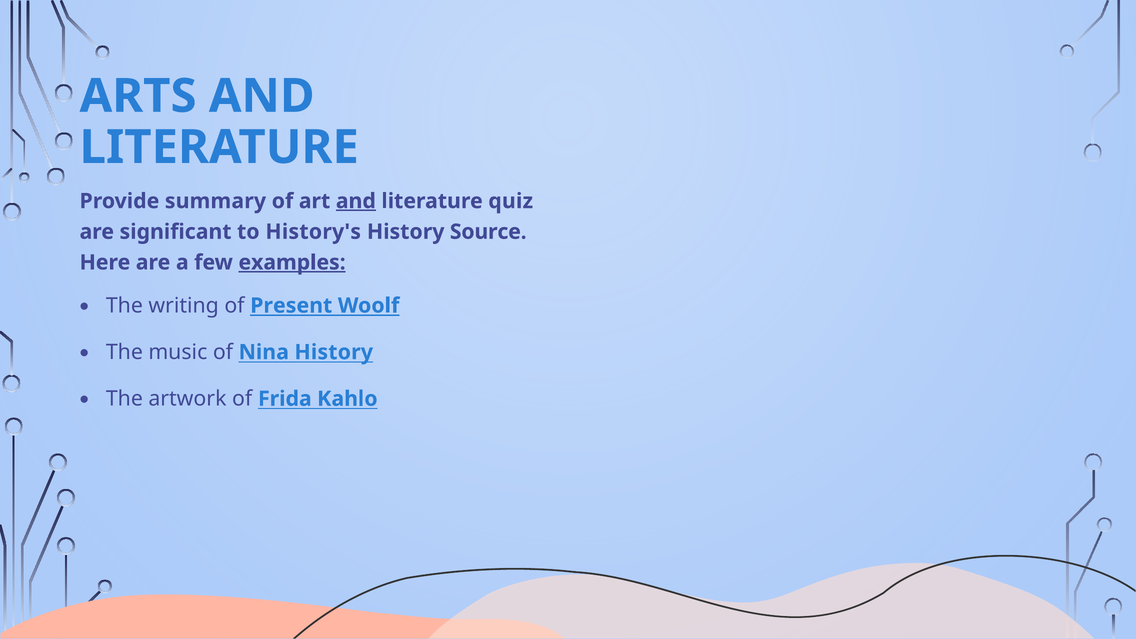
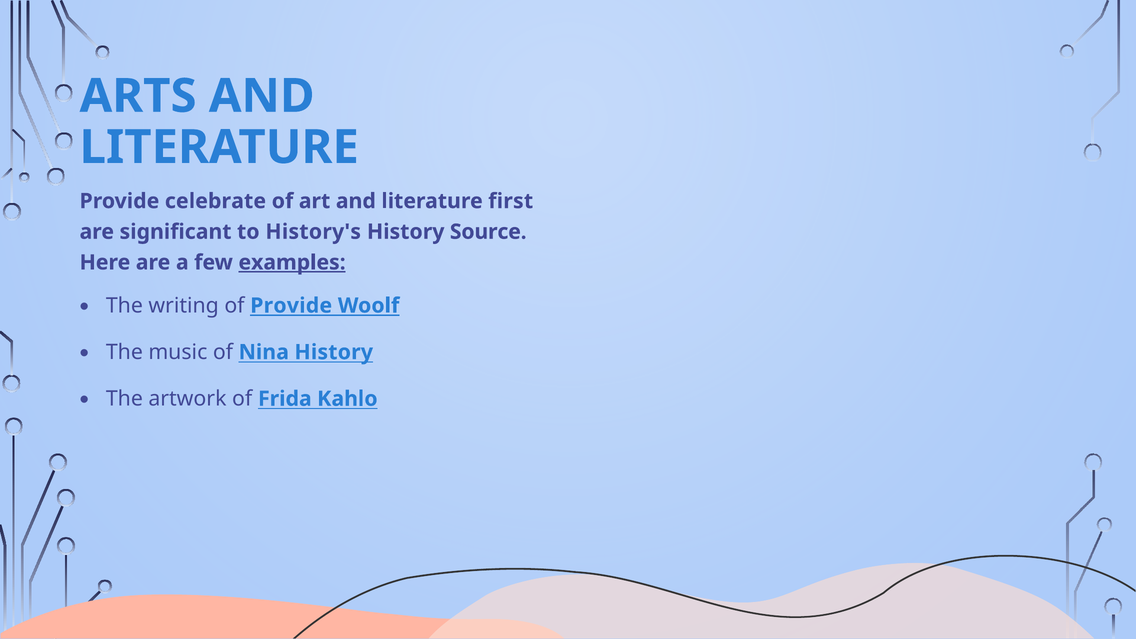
summary: summary -> celebrate (215, 201)
and underline: present -> none (356, 201)
quiz: quiz -> first (511, 201)
of Present: Present -> Provide (291, 306)
